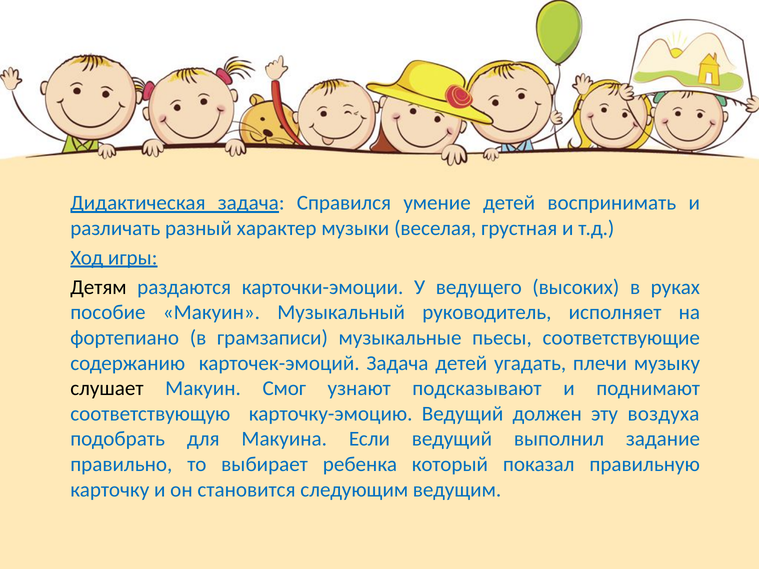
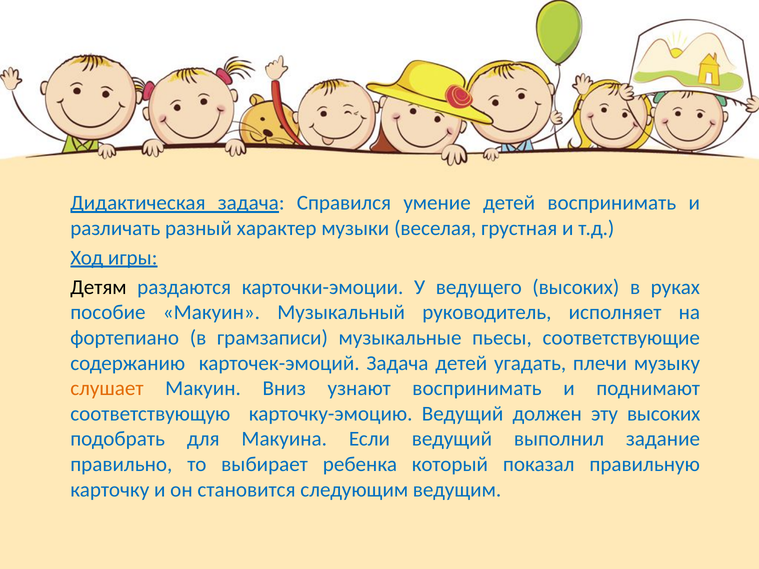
слушает colour: black -> orange (107, 389)
Смог: Смог -> Вниз (284, 389)
узнают подсказывают: подсказывают -> воспринимать (477, 389)
эту воздуха: воздуха -> высоких (664, 414)
